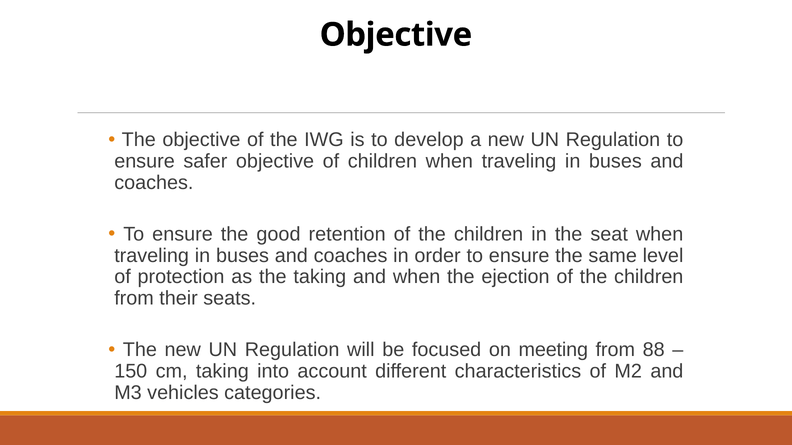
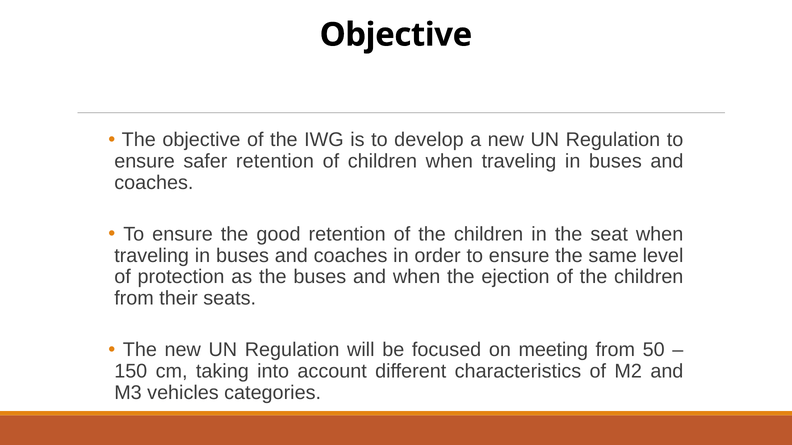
safer objective: objective -> retention (275, 161)
the taking: taking -> buses (320, 277)
88: 88 -> 50 (654, 350)
